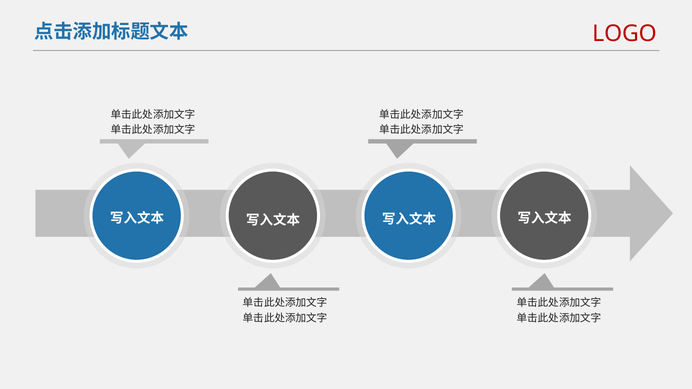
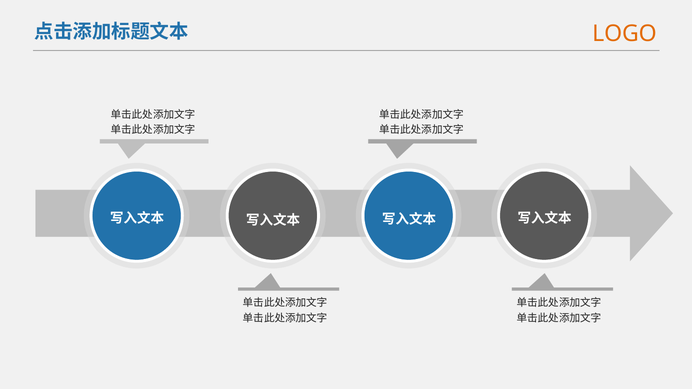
LOGO colour: red -> orange (624, 34)
